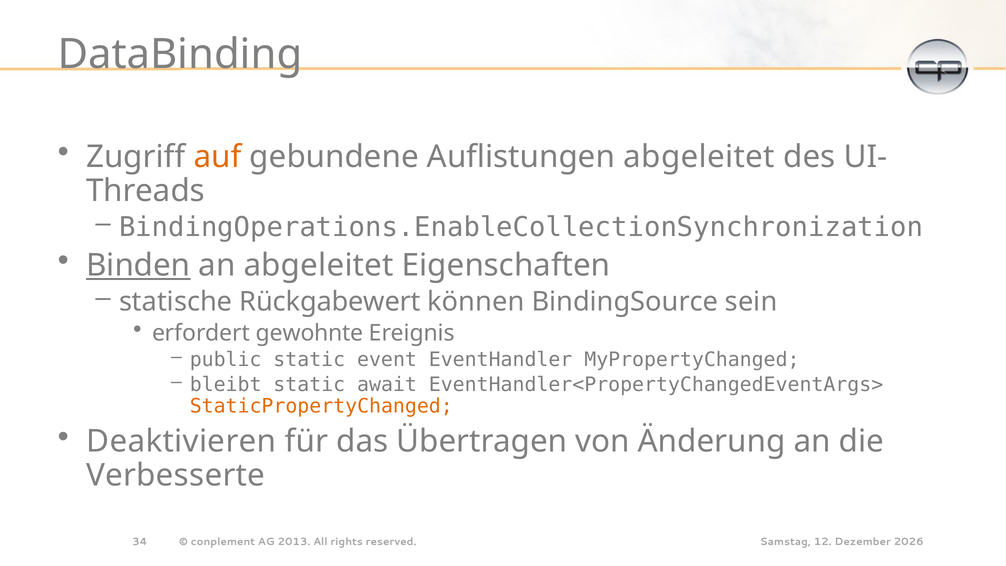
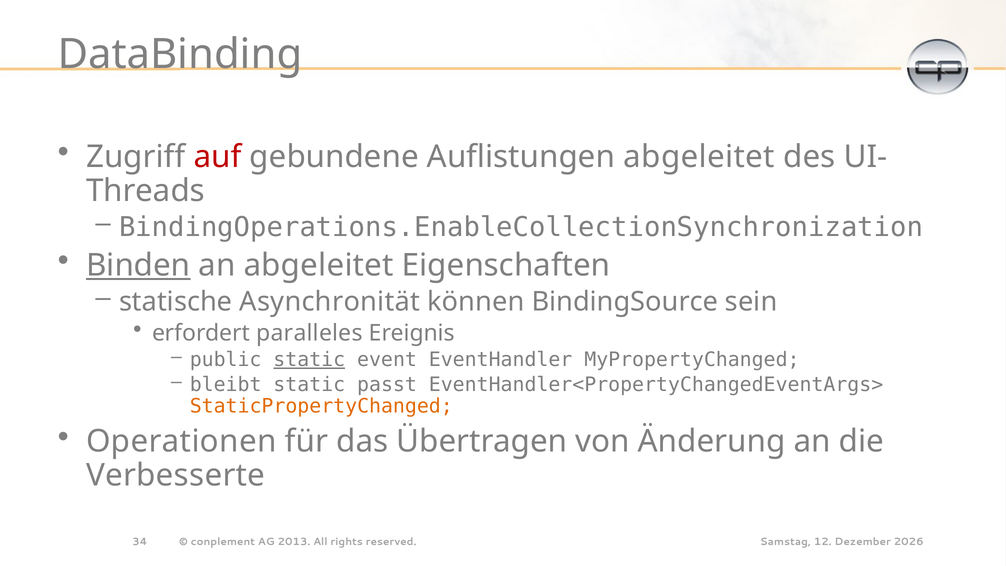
auf colour: orange -> red (217, 157)
Rückgabewert: Rückgabewert -> Asynchronität (330, 302)
gewohnte: gewohnte -> paralleles (309, 333)
static underline: none -> present (309, 360)
await: await -> passt (387, 385)
Deaktivieren: Deaktivieren -> Operationen (181, 442)
